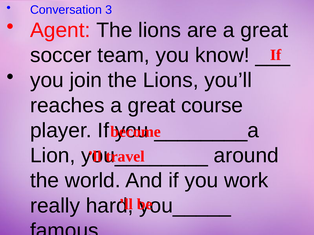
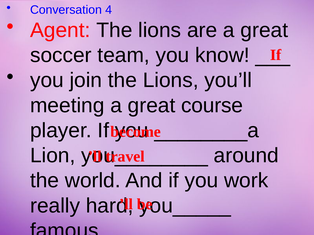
3: 3 -> 4 (109, 10)
reaches: reaches -> meeting (67, 106)
